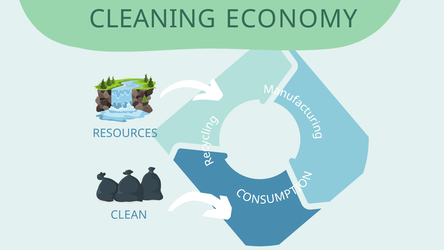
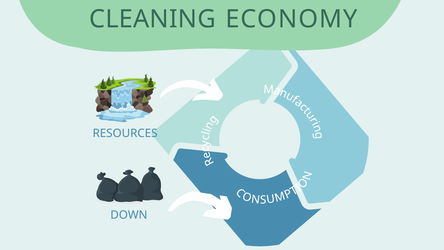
CLEAN: CLEAN -> DOWN (129, 215)
